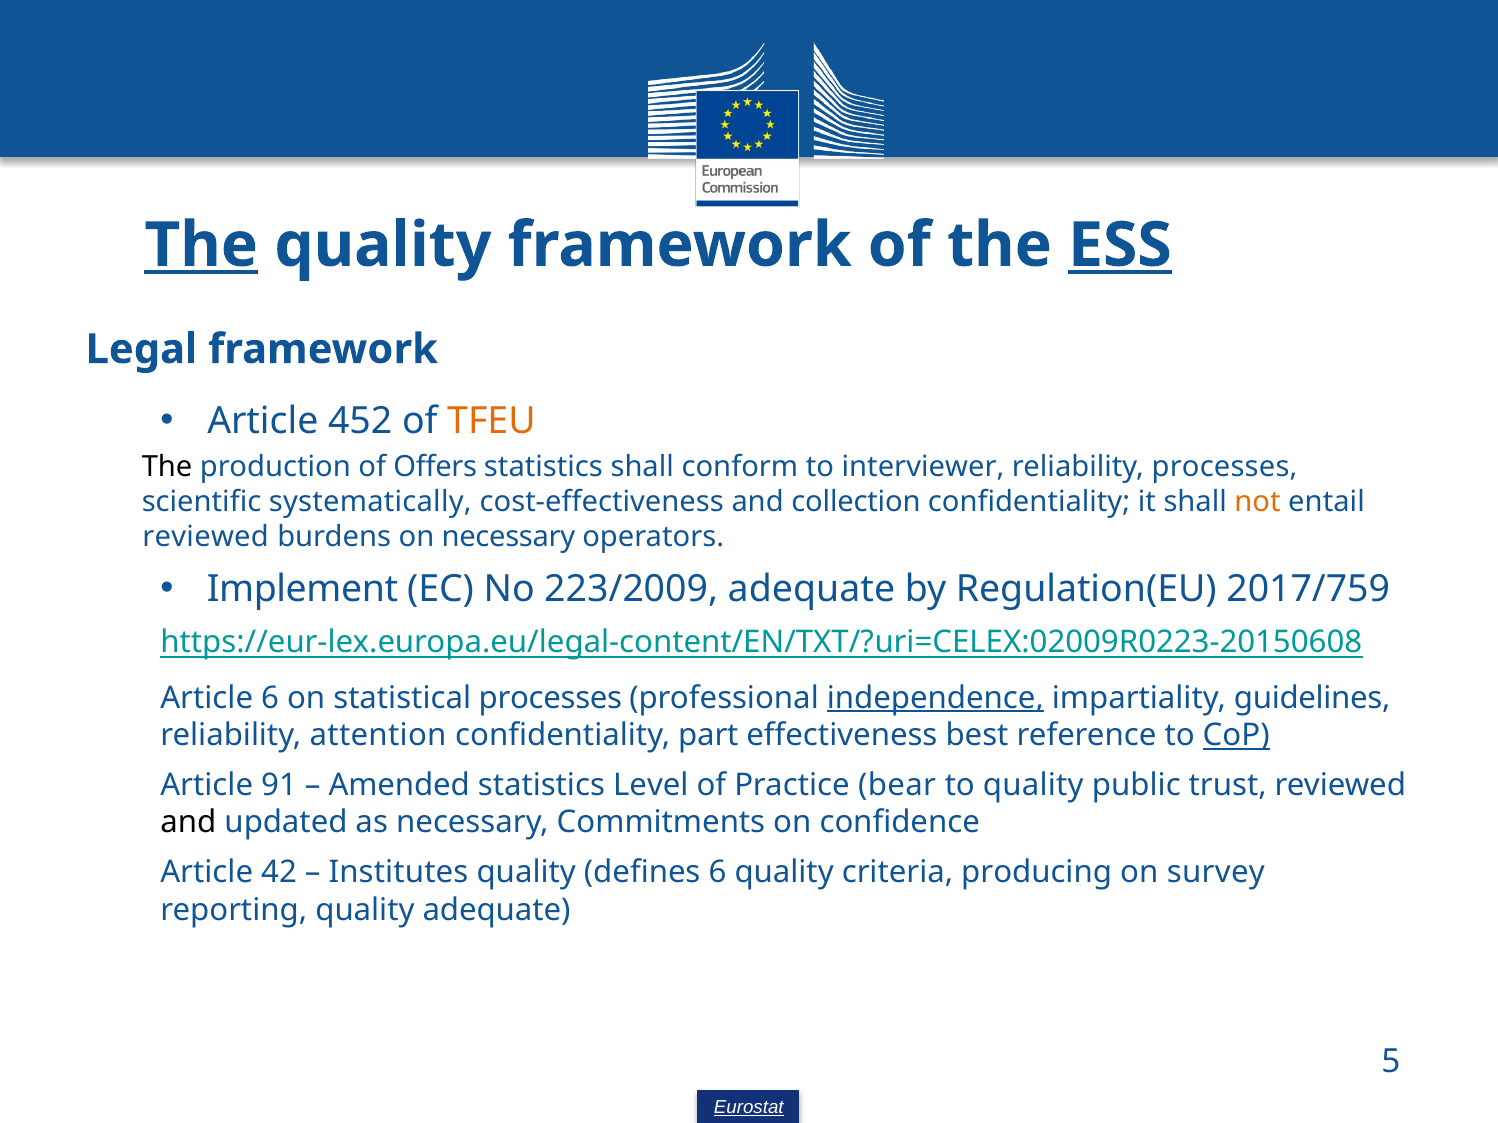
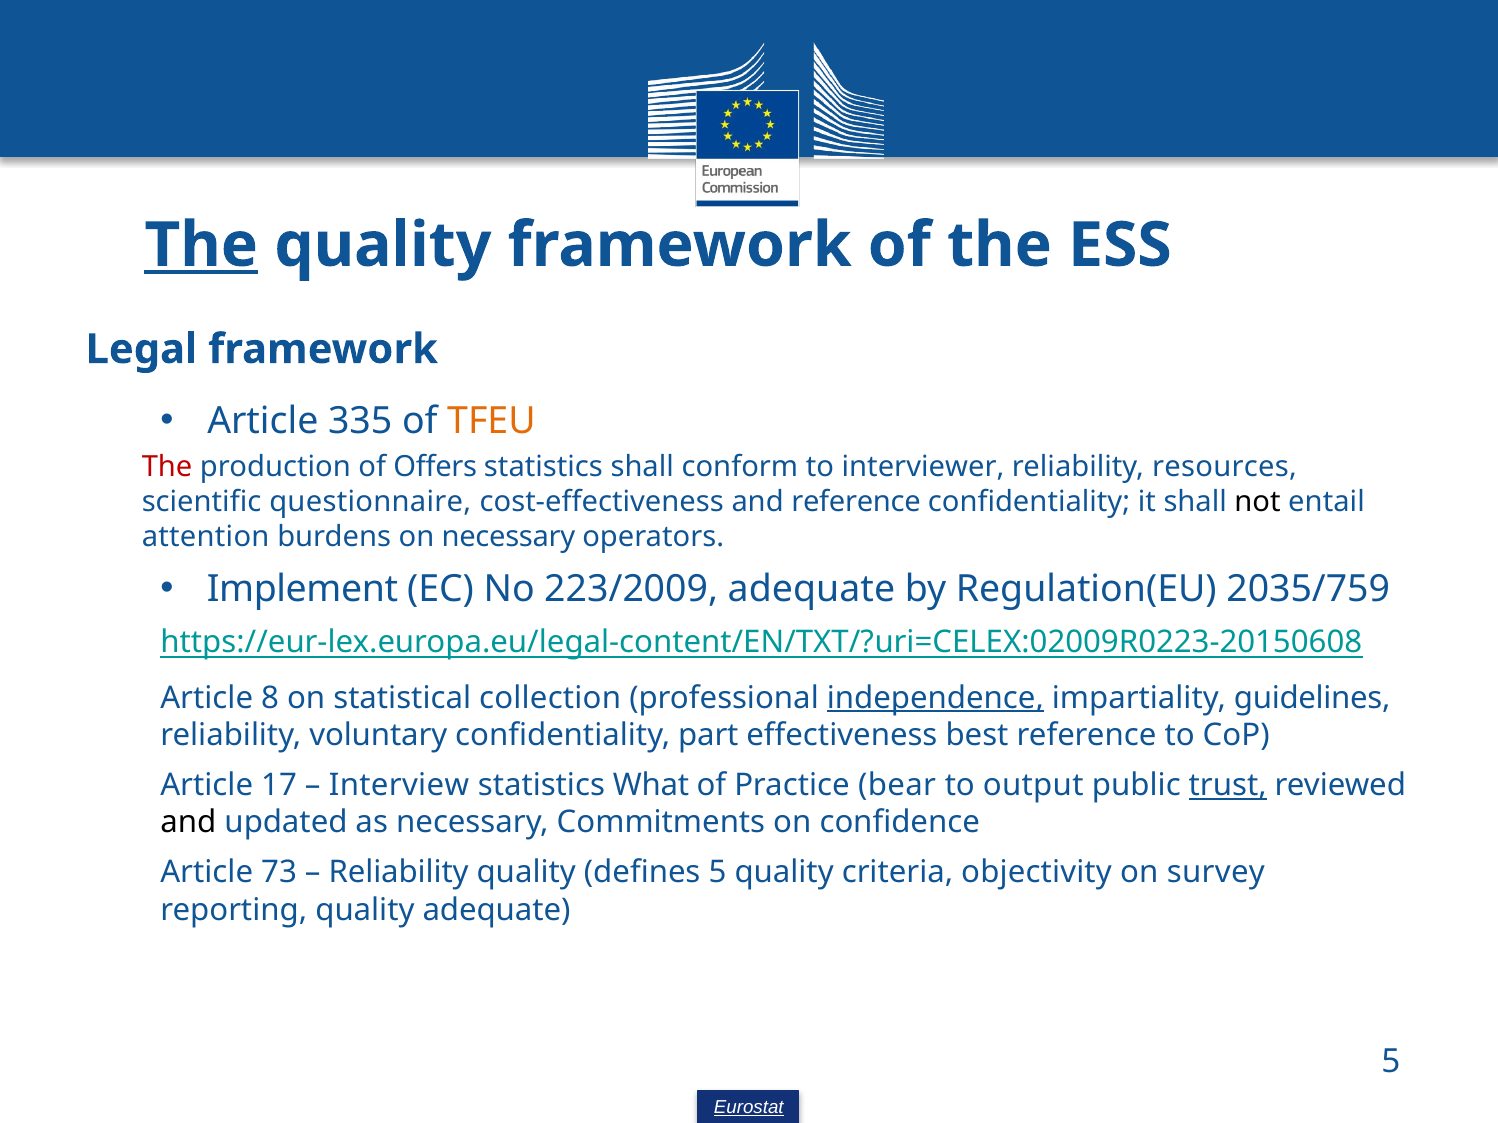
ESS underline: present -> none (1120, 245)
452: 452 -> 335 (360, 422)
The colour: black -> red (167, 467)
reliability processes: processes -> resources (1225, 467)
systematically: systematically -> questionnaire (370, 502)
and collection: collection -> reference (856, 502)
not colour: orange -> black (1258, 502)
reviewed: reviewed -> attention (206, 537)
2017/759: 2017/759 -> 2035/759 (1308, 590)
Article 6: 6 -> 8 (270, 698)
statistical processes: processes -> collection (550, 698)
attention: attention -> voluntary (378, 736)
CoP underline: present -> none (1236, 736)
91: 91 -> 17 (279, 786)
Amended: Amended -> Interview (399, 786)
Level: Level -> What (651, 786)
to quality: quality -> output (1033, 786)
trust underline: none -> present (1228, 786)
42: 42 -> 73 (279, 873)
Institutes: Institutes -> Reliability (399, 873)
defines 6: 6 -> 5 (718, 873)
producing: producing -> objectivity (1037, 873)
